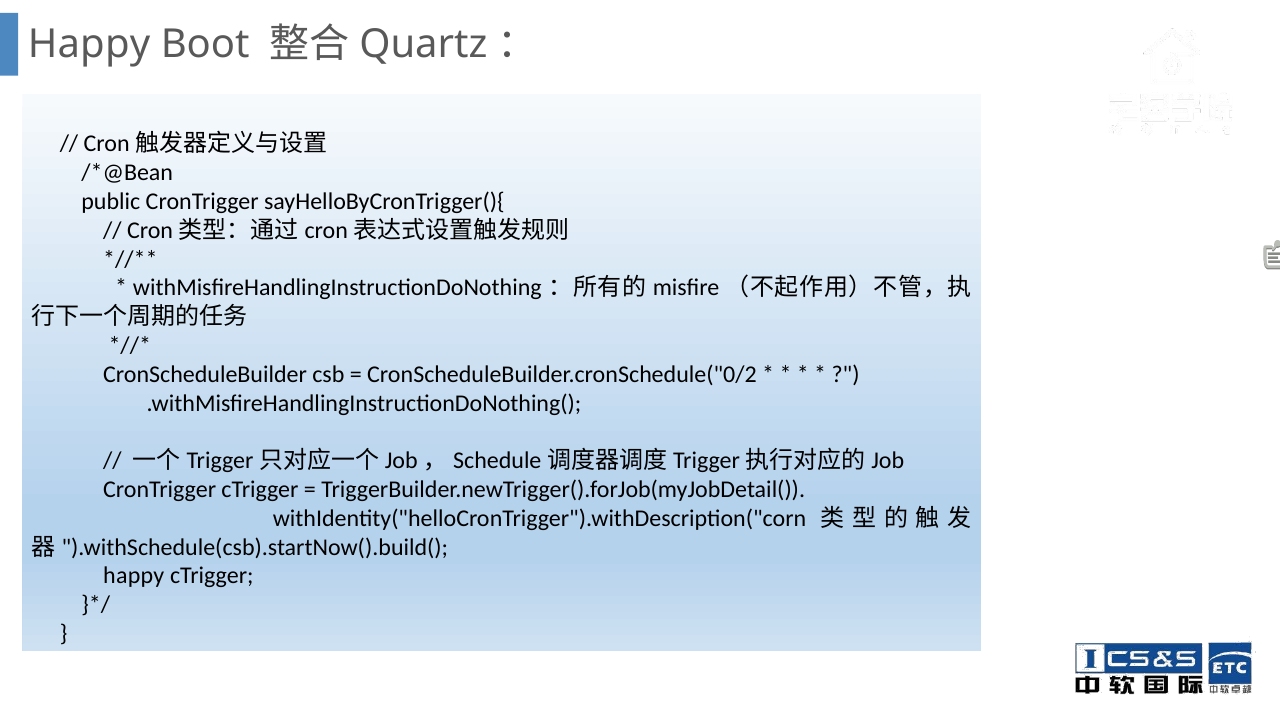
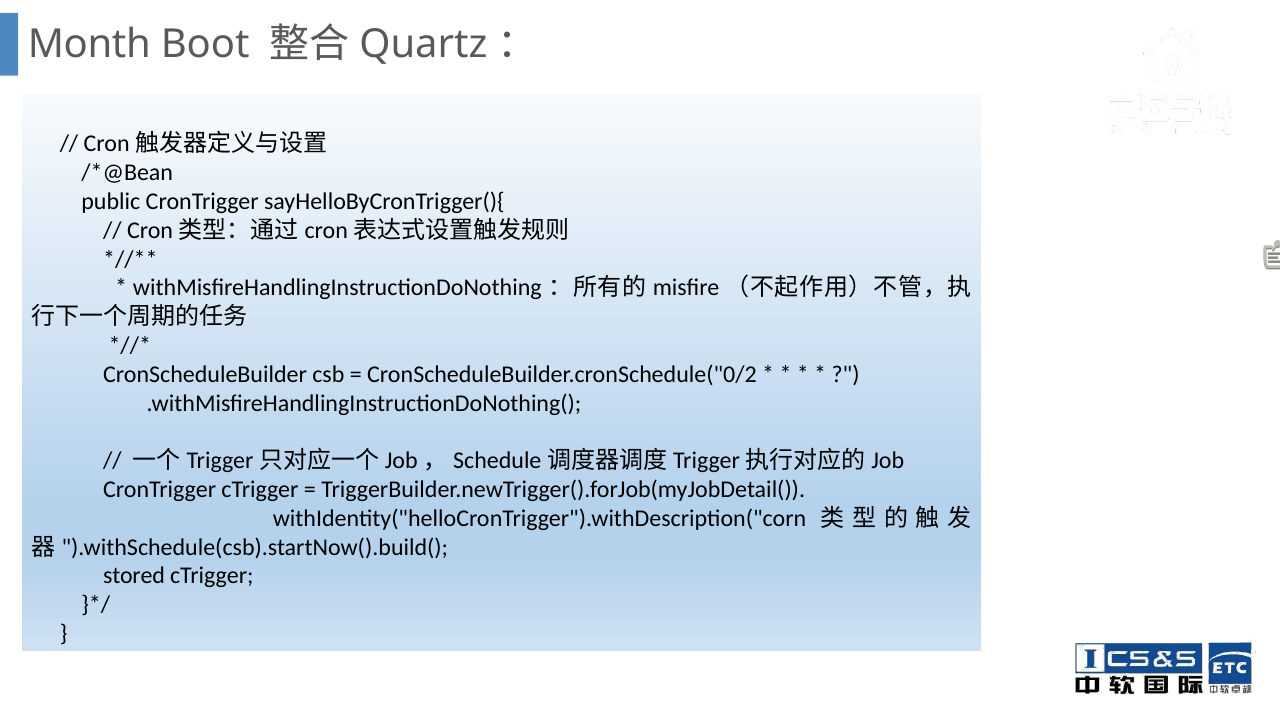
Happy: Happy -> Month (89, 44)
happy: happy -> stored (134, 576)
